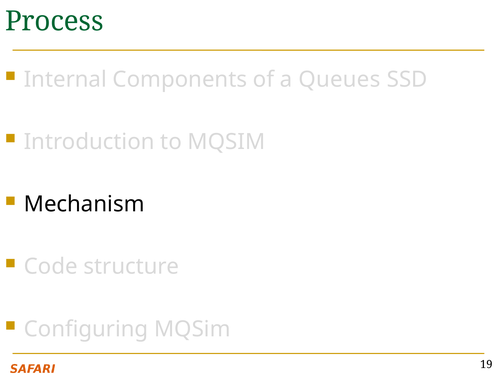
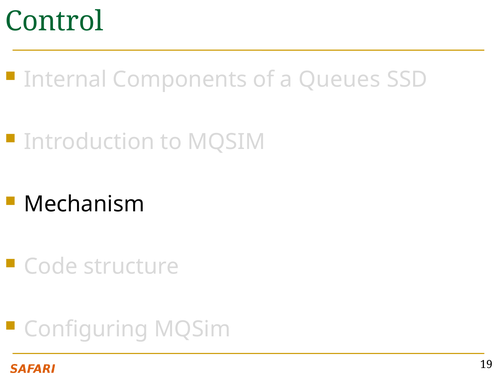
Process: Process -> Control (54, 21)
